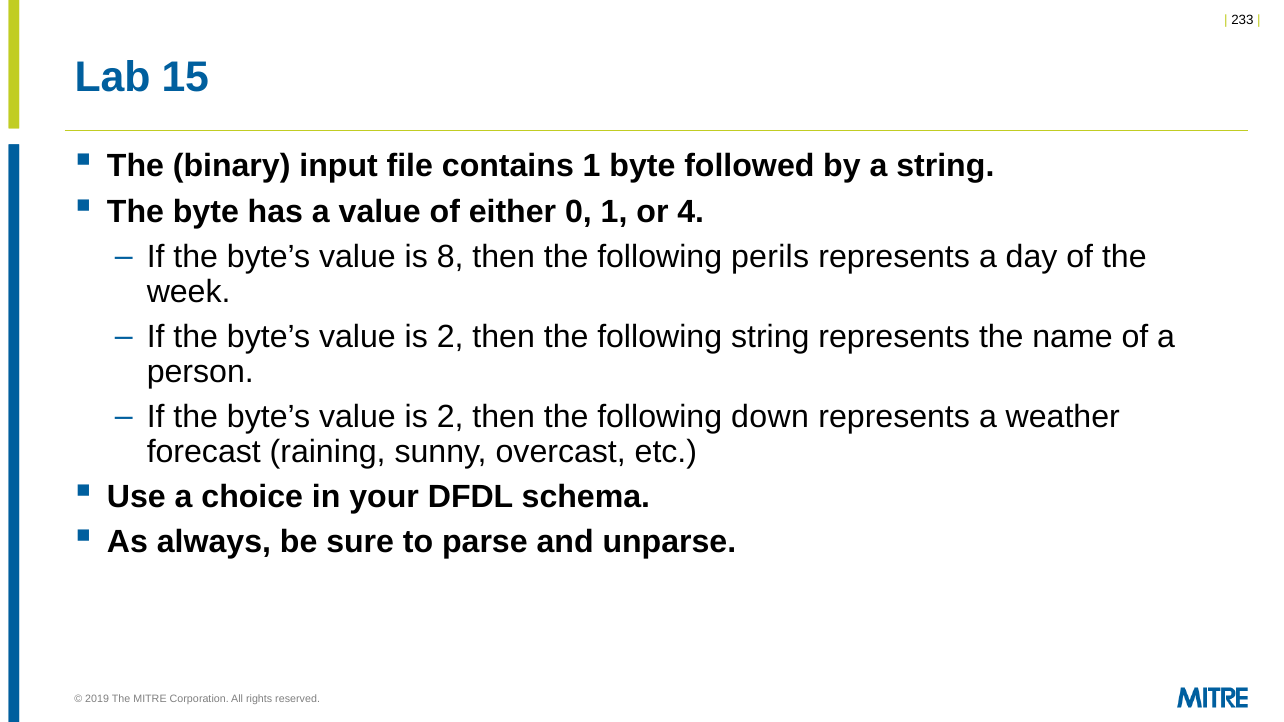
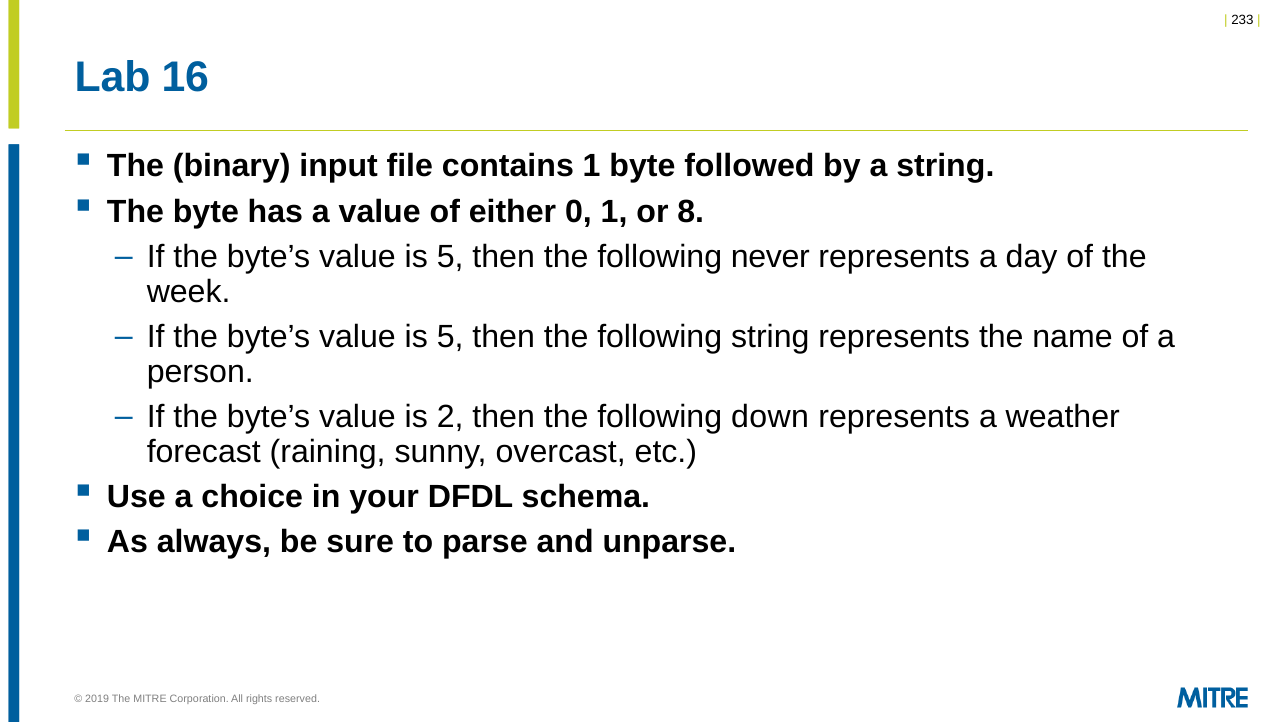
15: 15 -> 16 (185, 78)
4: 4 -> 8 (691, 212)
8: 8 -> 5 (450, 257)
perils: perils -> never (770, 257)
2: 2 -> 5 (450, 337)
